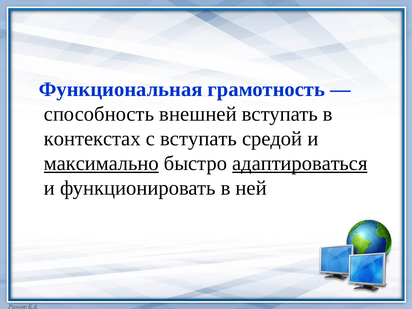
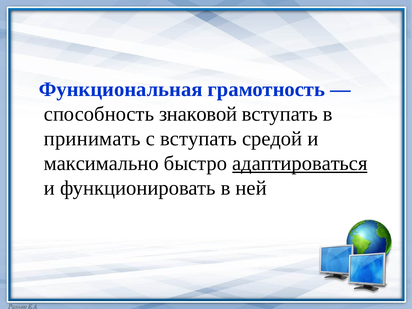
внешней: внешней -> знаковой (198, 114)
контекстах: контекстах -> принимать (92, 139)
максимально underline: present -> none (101, 163)
